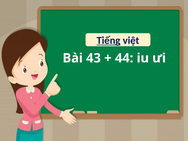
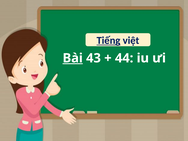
Bài underline: none -> present (73, 58)
